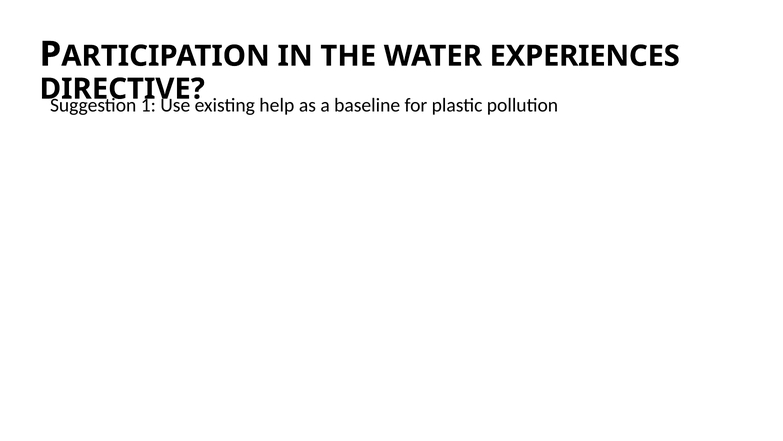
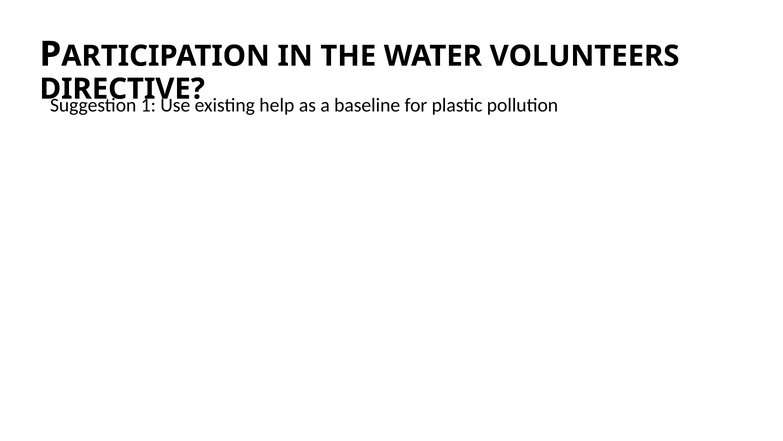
EXPERIENCES: EXPERIENCES -> VOLUNTEERS (585, 56)
